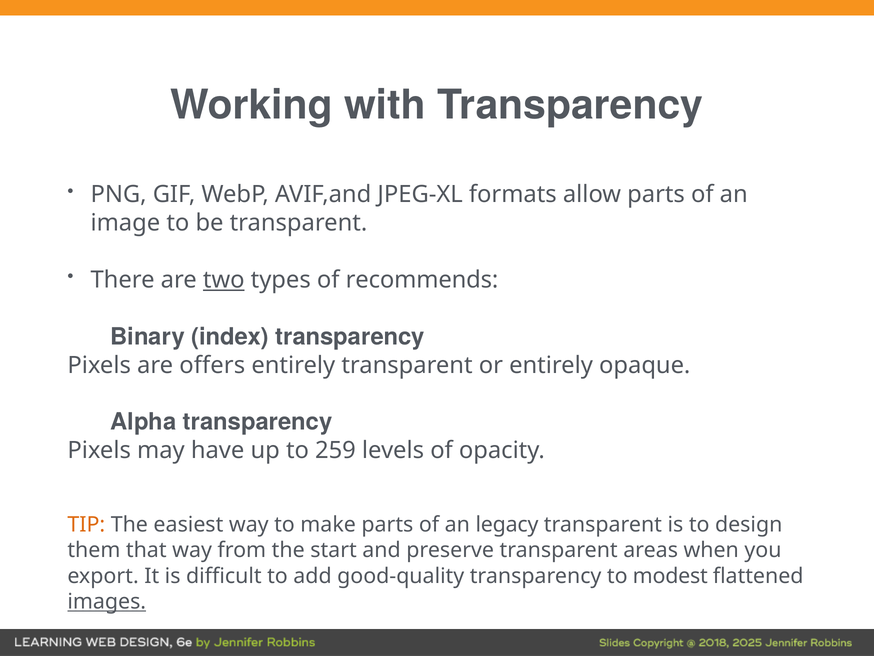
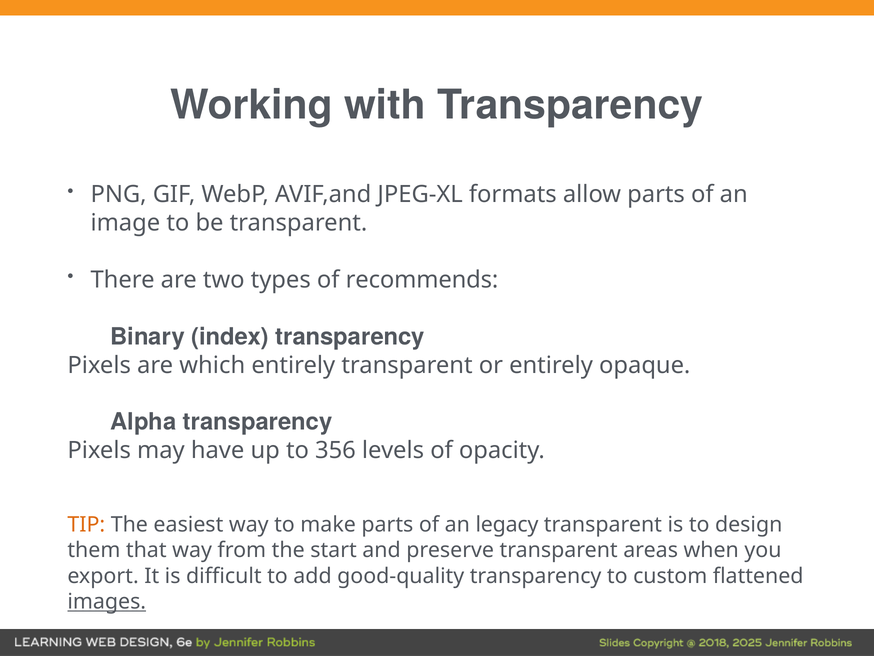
two underline: present -> none (224, 280)
offers: offers -> which (212, 365)
259: 259 -> 356 (335, 450)
modest: modest -> custom (670, 576)
